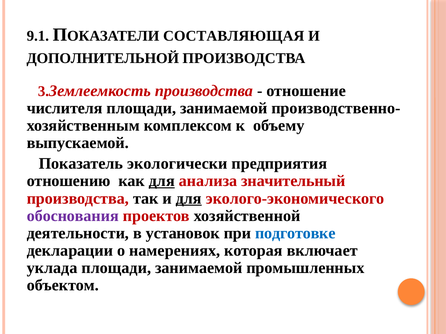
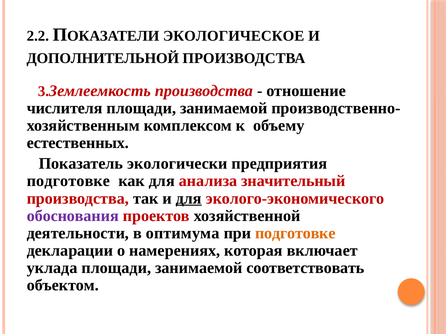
9.1: 9.1 -> 2.2 (38, 36)
СОСТАВЛЯЮЩАЯ: СОСТАВЛЯЮЩАЯ -> ЭКОЛОГИЧЕСКОЕ (234, 36)
выпускаемой: выпускаемой -> естественных (78, 143)
отношению: отношению -> подготовке (68, 181)
для underline: present -> none (162, 181)
установок: установок -> оптимума (183, 233)
подготовке colour: blue -> orange (295, 233)
промышленных: промышленных -> соответствовать (305, 268)
